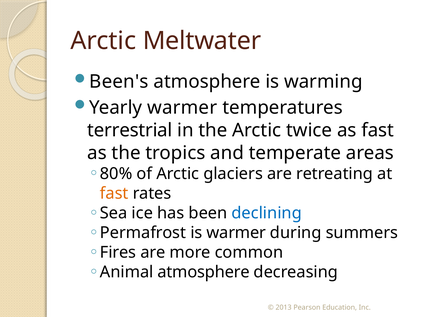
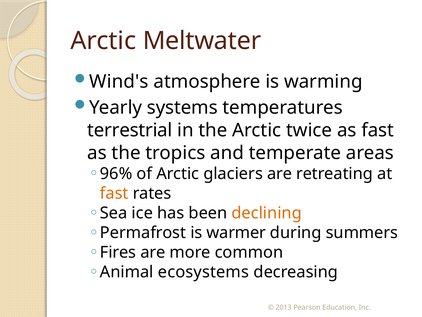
Been's: Been's -> Wind's (119, 81)
Yearly warmer: warmer -> systems (182, 108)
80%: 80% -> 96% (116, 174)
declining colour: blue -> orange (267, 213)
Animal atmosphere: atmosphere -> ecosystems (203, 272)
